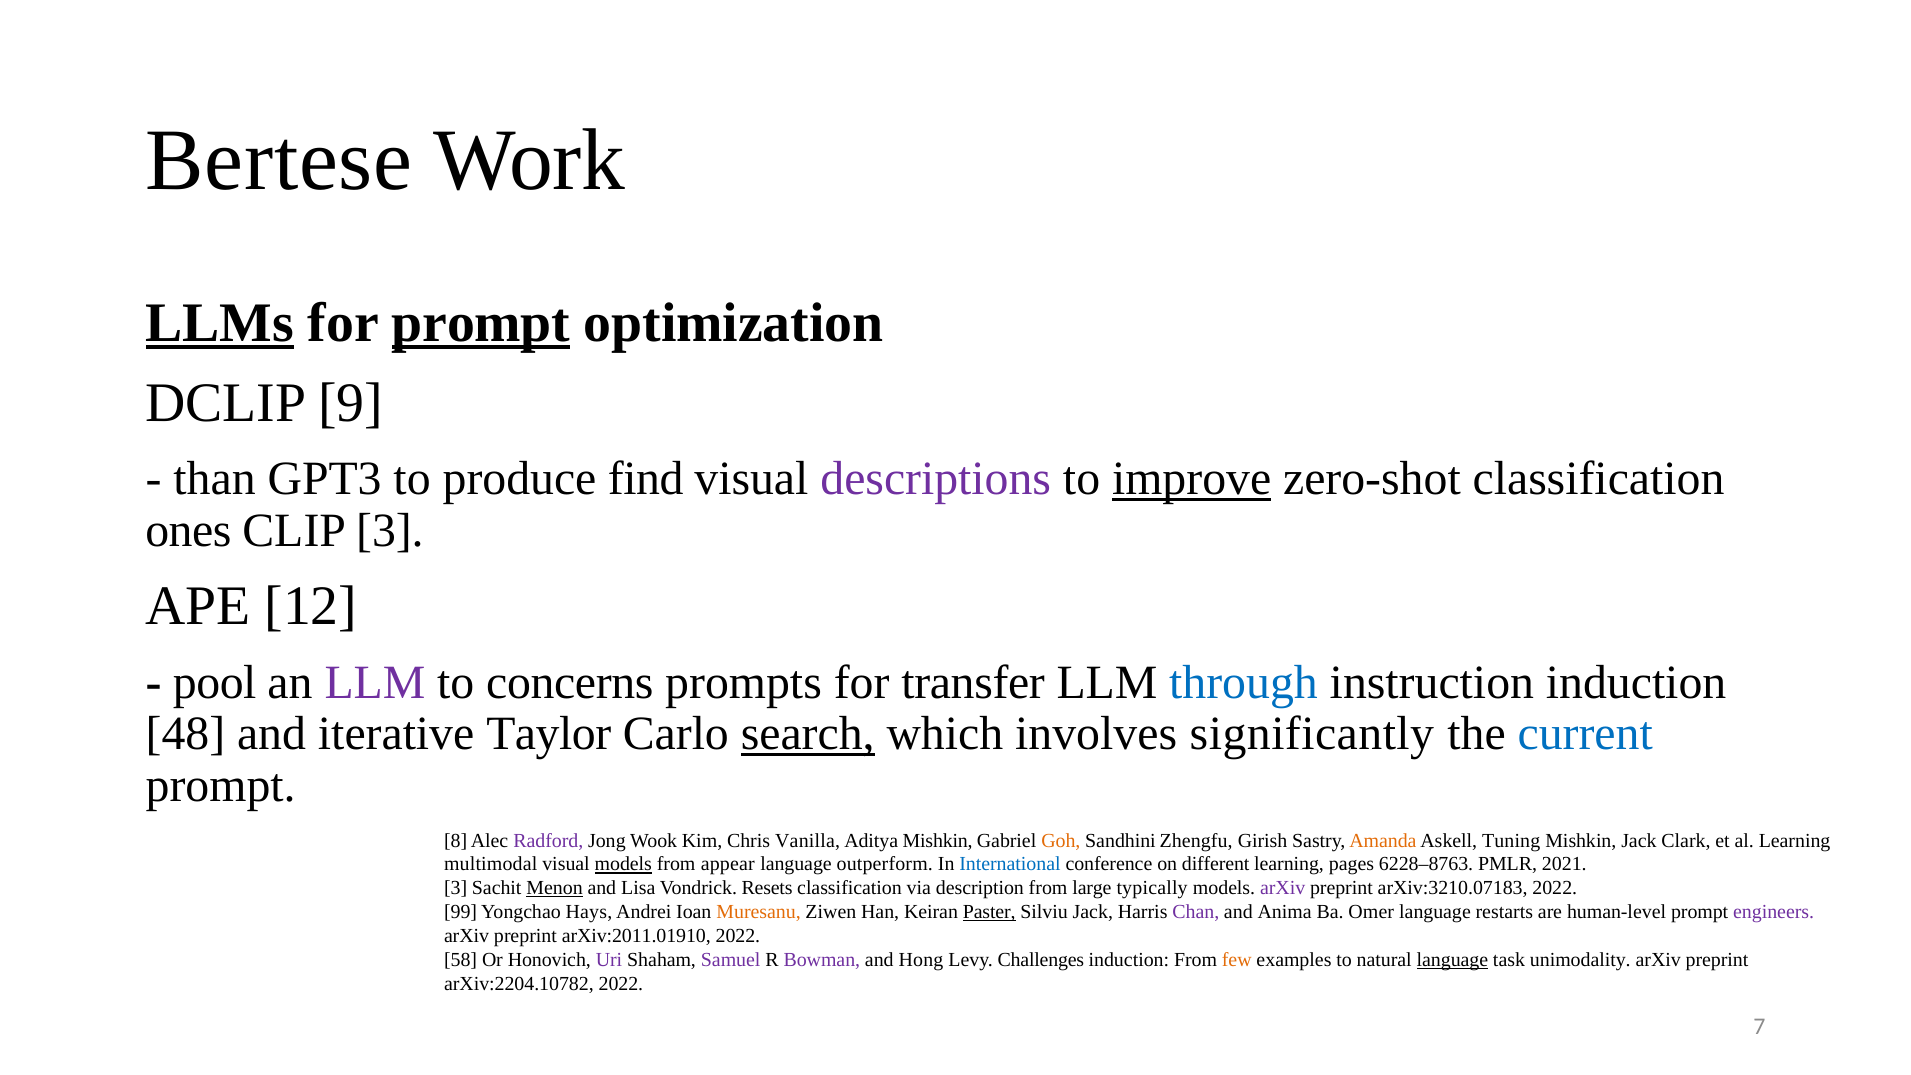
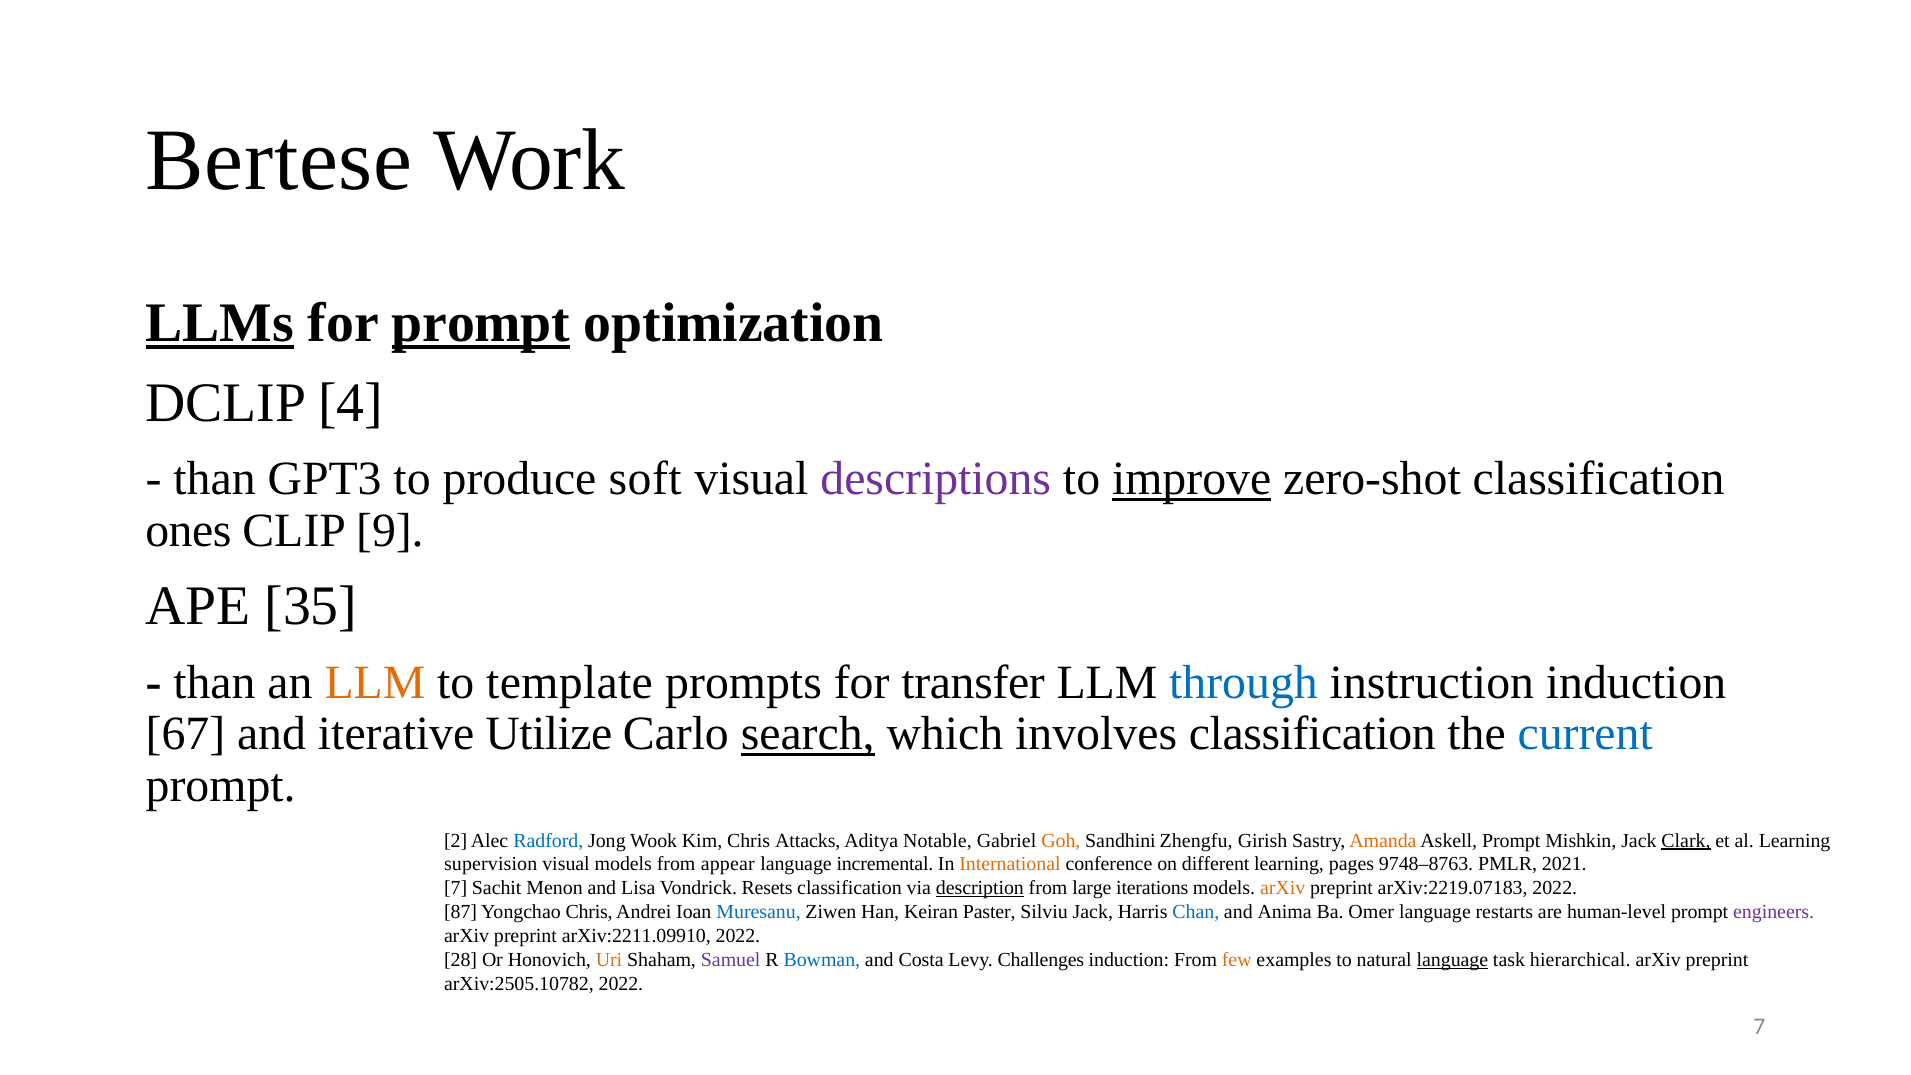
9: 9 -> 4 (351, 403)
find: find -> soft (645, 479)
CLIP 3: 3 -> 9 (390, 531)
12: 12 -> 35 (311, 606)
pool: pool -> than (214, 682)
LLM colour: purple -> orange (375, 682)
concerns: concerns -> template (570, 682)
48: 48 -> 67 (185, 734)
Taylor: Taylor -> Utilize (549, 734)
involves significantly: significantly -> classification (1312, 734)
8: 8 -> 2 (456, 840)
Radford colour: purple -> blue (548, 840)
Vanilla: Vanilla -> Attacks (808, 840)
Aditya Mishkin: Mishkin -> Notable (937, 840)
Askell Tuning: Tuning -> Prompt (1511, 840)
Clark underline: none -> present (1686, 840)
multimodal: multimodal -> supervision (491, 864)
models underline: present -> none (623, 864)
outperform: outperform -> incremental (885, 864)
International colour: blue -> orange (1010, 864)
6228–8763: 6228–8763 -> 9748–8763 (1426, 864)
3: 3 -> 7 (456, 888)
Menon underline: present -> none (555, 888)
description underline: none -> present (980, 888)
typically: typically -> iterations (1152, 888)
arXiv colour: purple -> orange (1283, 888)
arXiv:3210.07183: arXiv:3210.07183 -> arXiv:2219.07183 (1453, 888)
99: 99 -> 87 (461, 912)
Yongchao Hays: Hays -> Chris (589, 912)
Muresanu colour: orange -> blue (759, 912)
Paster underline: present -> none (989, 912)
Chan colour: purple -> blue (1196, 912)
arXiv:2011.01910: arXiv:2011.01910 -> arXiv:2211.09910 (636, 936)
58: 58 -> 28 (461, 960)
Uri colour: purple -> orange (609, 960)
Bowman colour: purple -> blue (822, 960)
Hong: Hong -> Costa (921, 960)
unimodality: unimodality -> hierarchical (1580, 960)
arXiv:2204.10782: arXiv:2204.10782 -> arXiv:2505.10782 (519, 984)
